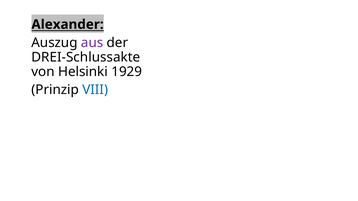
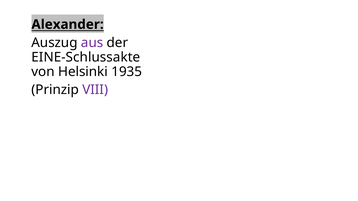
DREI-Schlussakte: DREI-Schlussakte -> EINE-Schlussakte (86, 57)
1929: 1929 -> 1935 (127, 72)
VIII colour: blue -> purple (95, 90)
